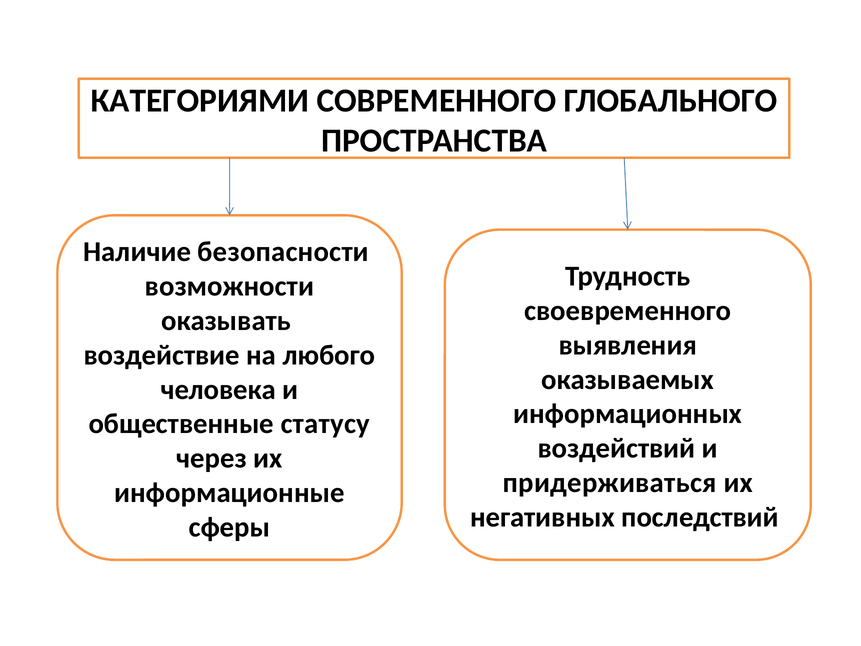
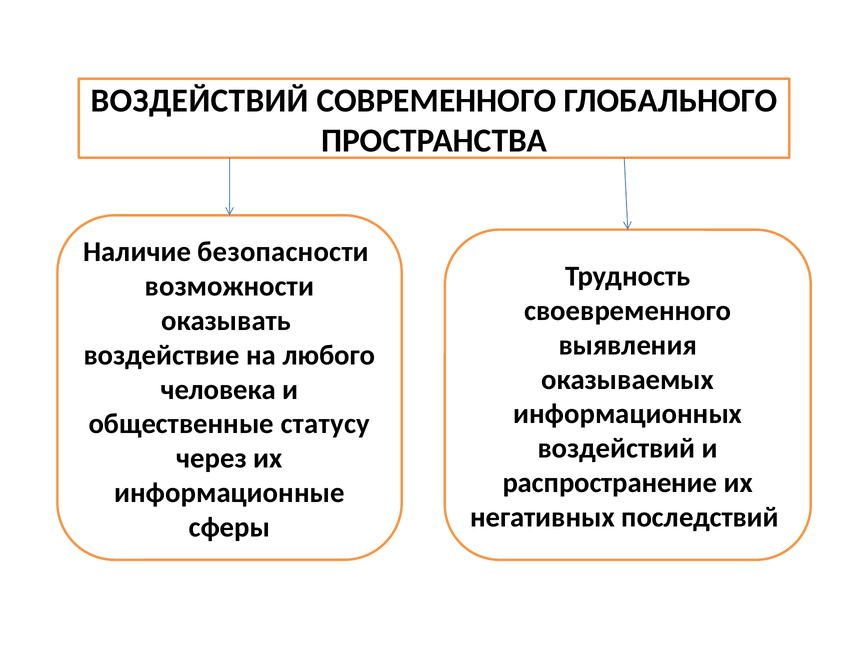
КАТЕГОРИЯМИ: КАТЕГОРИЯМИ -> ВОЗДЕЙСТВИЙ (200, 101)
придерживаться: придерживаться -> распространение (610, 483)
